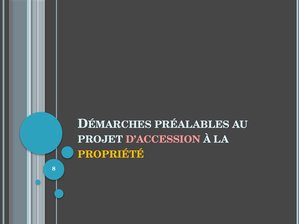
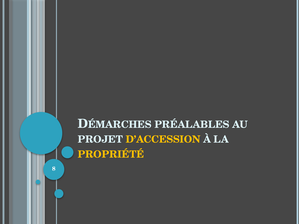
D’ACCESSION colour: pink -> yellow (163, 140)
